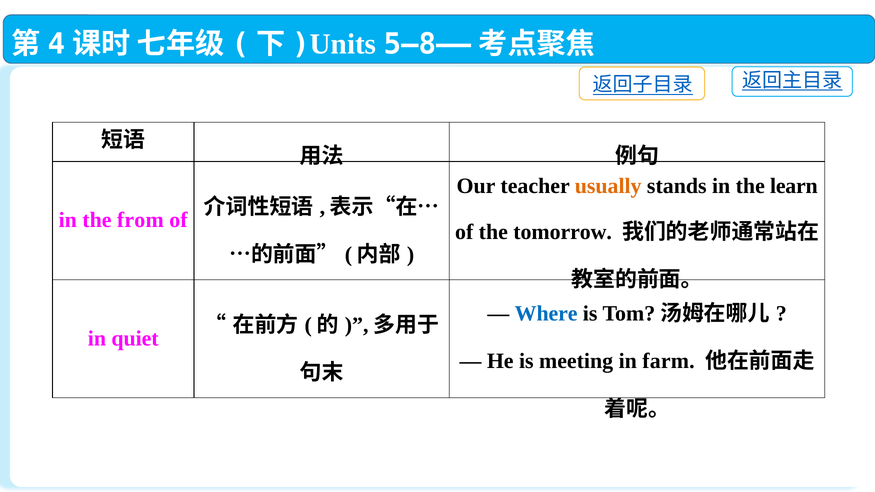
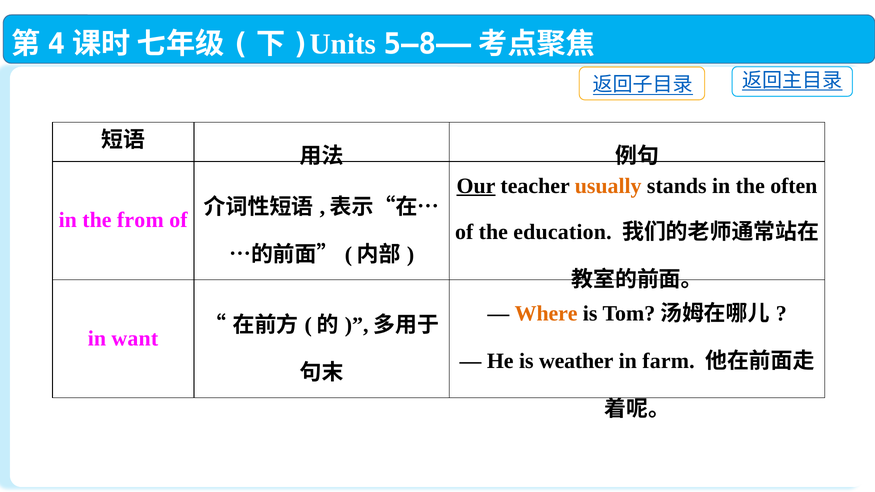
Our underline: none -> present (476, 186)
learn: learn -> often (794, 186)
tomorrow: tomorrow -> education (563, 232)
Where colour: blue -> orange (546, 314)
quiet: quiet -> want (135, 338)
meeting: meeting -> weather (576, 361)
